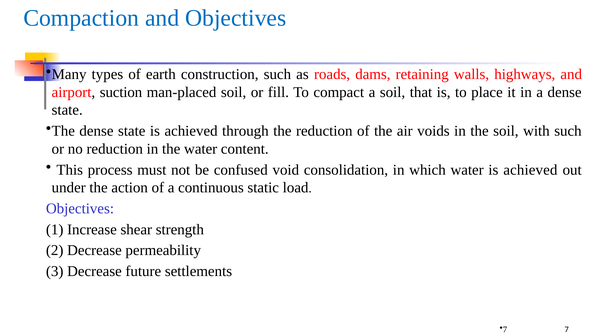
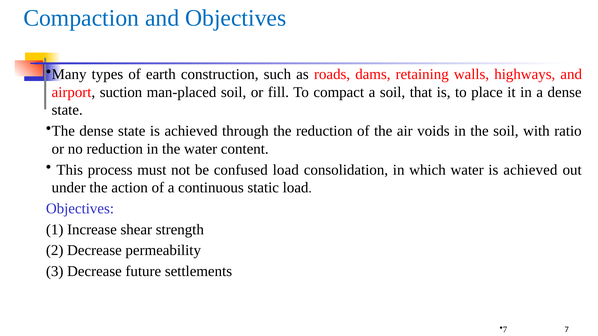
with such: such -> ratio (568, 131)
confused void: void -> load (286, 170)
